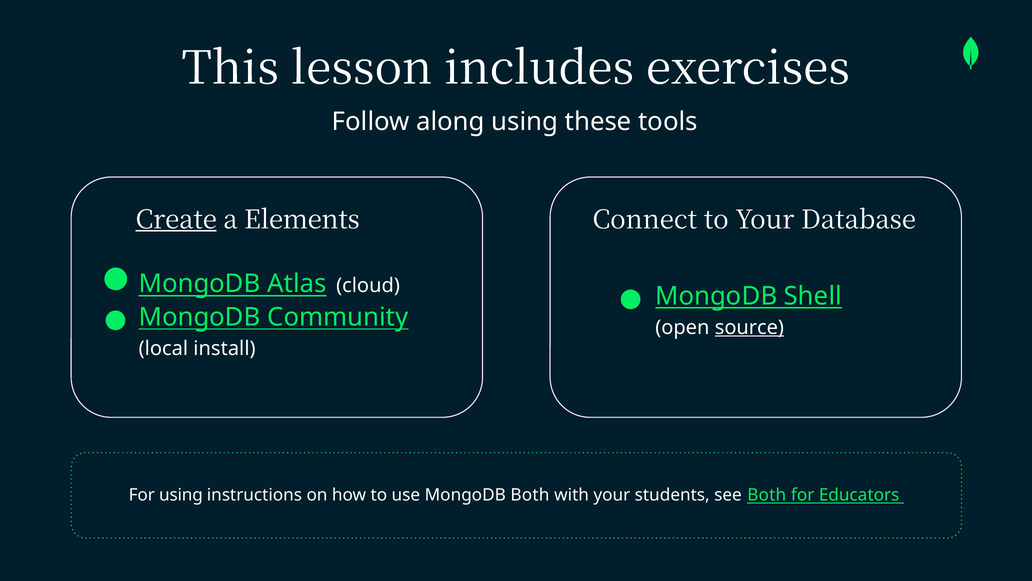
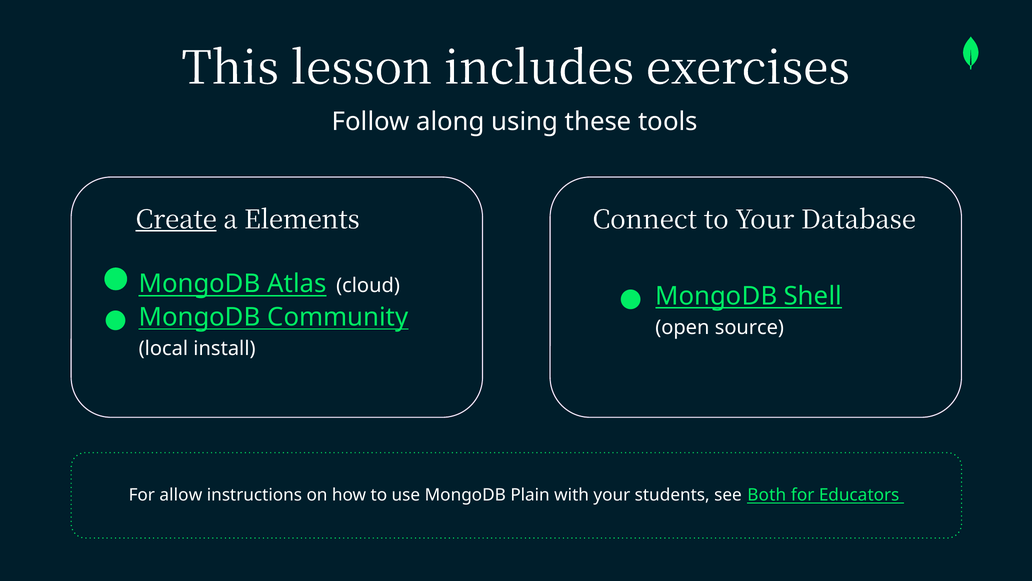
source underline: present -> none (749, 327)
For using: using -> allow (181, 495)
MongoDB Both: Both -> Plain (530, 495)
